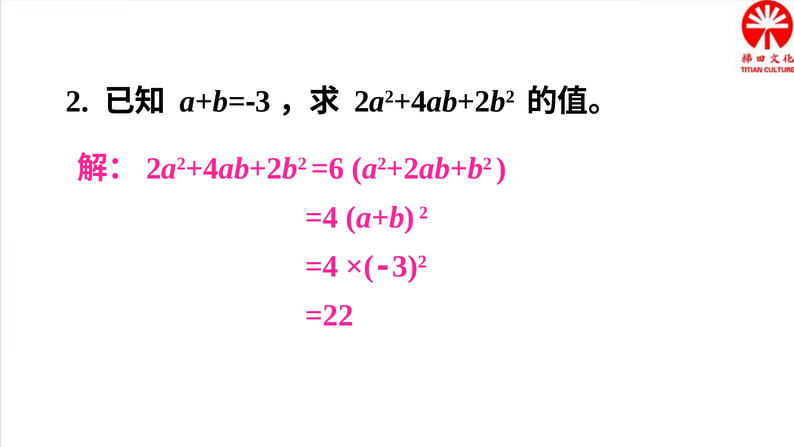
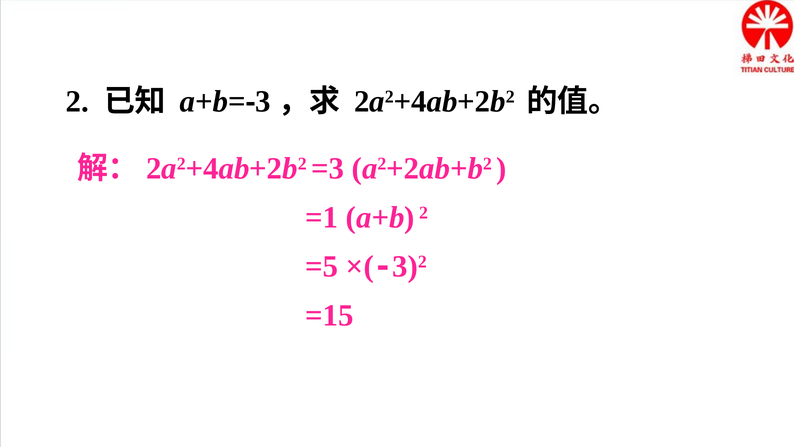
=6: =6 -> =3 (328, 169)
=4: =4 -> =1 (322, 217)
=4: =4 -> =5 (322, 266)
=22: =22 -> =15 (330, 315)
